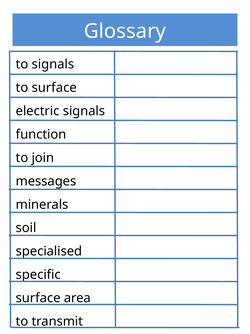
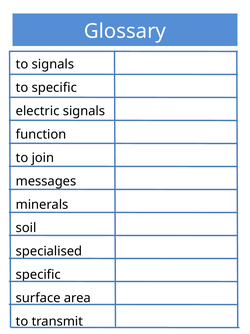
to surface: surface -> specific (54, 87)
